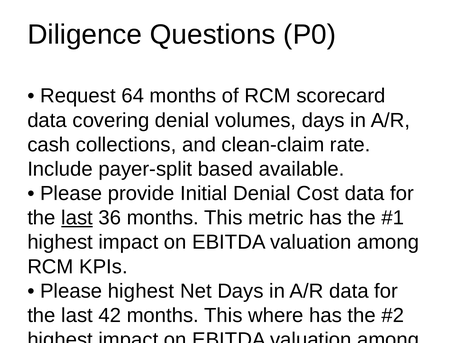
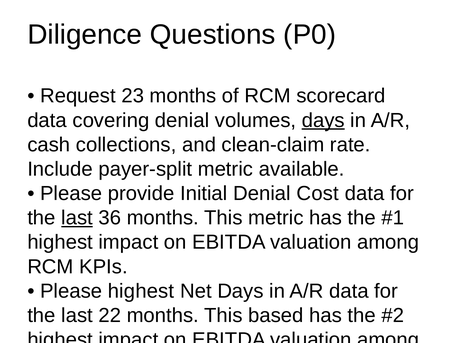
64: 64 -> 23 (133, 96)
days underline: none -> present (323, 120)
payer-split based: based -> metric (225, 169)
42: 42 -> 22 (110, 315)
where: where -> based (276, 315)
